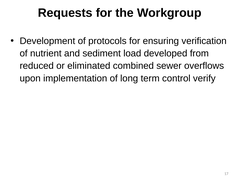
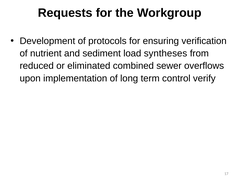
developed: developed -> syntheses (166, 54)
